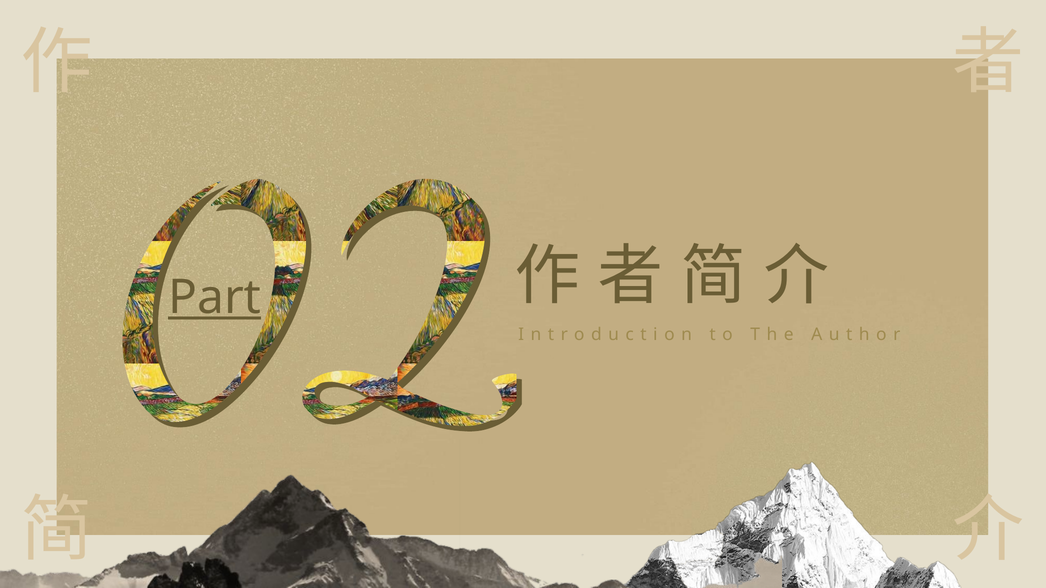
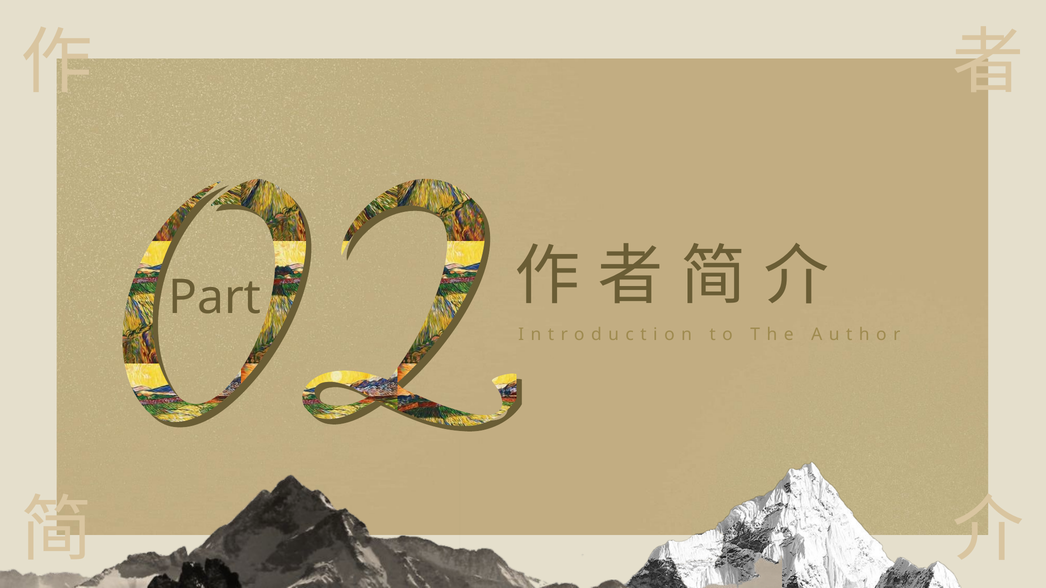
Part underline: present -> none (215, 298)
